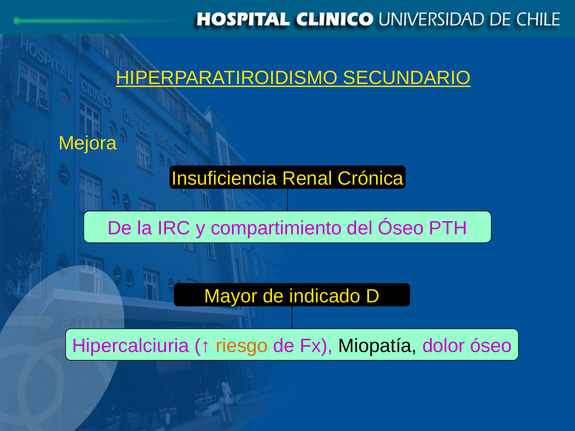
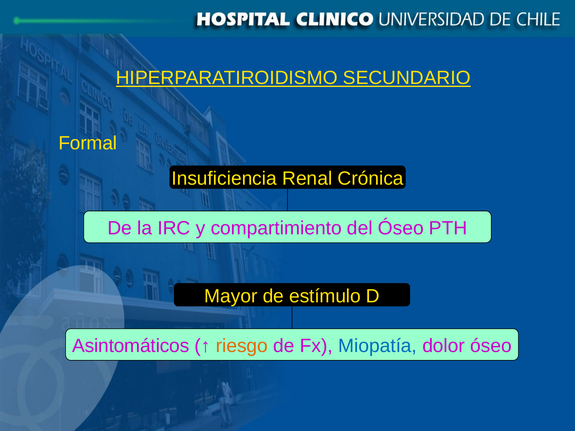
Mejora: Mejora -> Formal (88, 143)
indicado: indicado -> estímulo (325, 296)
Hipercalciuria: Hipercalciuria -> Asintomáticos (131, 346)
Miopatía colour: black -> blue (378, 346)
